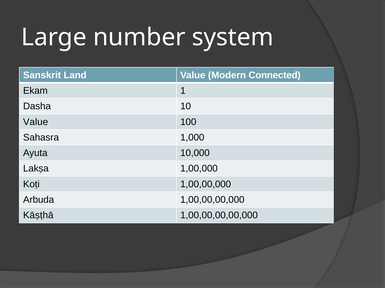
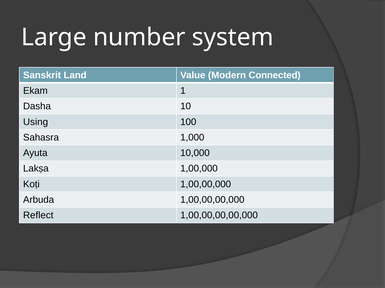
Value: Value -> Using (36, 122)
Kāṣṭhā: Kāṣṭhā -> Reflect (38, 216)
